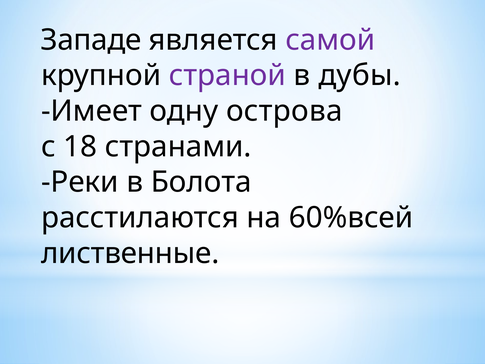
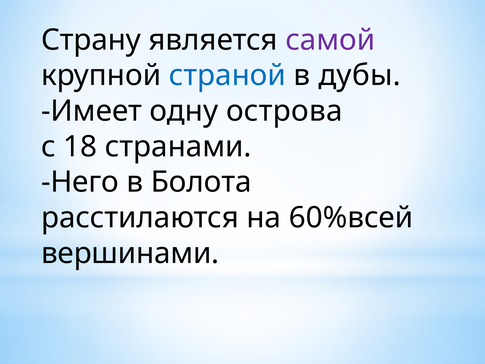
Западе: Западе -> Страну (91, 40)
страной colour: purple -> blue (227, 75)
Реки: Реки -> Него (80, 182)
лиственные: лиственные -> вершинами (130, 253)
